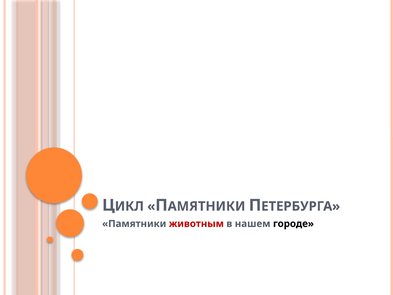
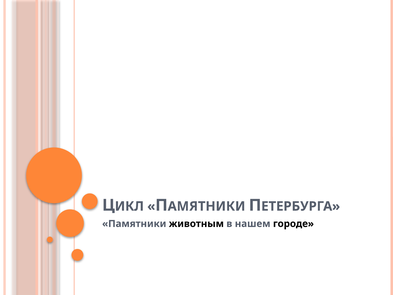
животным colour: red -> black (196, 224)
